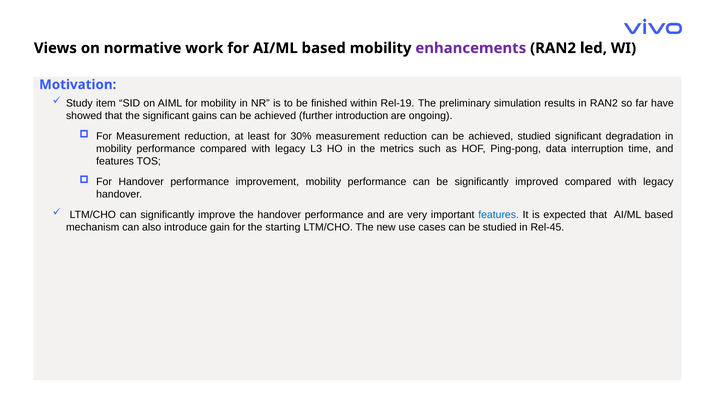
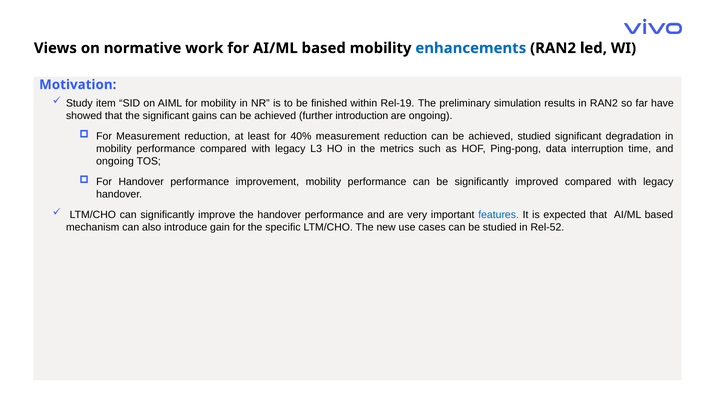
enhancements colour: purple -> blue (471, 48)
30%: 30% -> 40% (301, 136)
features: features -> ongoing (115, 161)
starting: starting -> specific (283, 227)
Rel-45: Rel-45 -> Rel-52 (547, 227)
